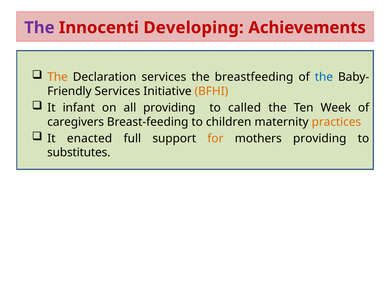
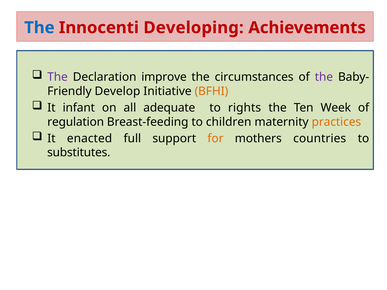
The colour: purple -> blue (39, 28)
The colour: orange -> purple (58, 77)
Declaration services: services -> improve (164, 77)
breastfeeding: breastfeeding -> circumstances (254, 77)
the colour: blue -> purple (324, 77)
Services: Services -> Develop (117, 91)
all providing: providing -> adequate (169, 108)
called: called -> rights (245, 108)
caregivers: caregivers -> regulation (76, 122)
mothers providing: providing -> countries (320, 139)
